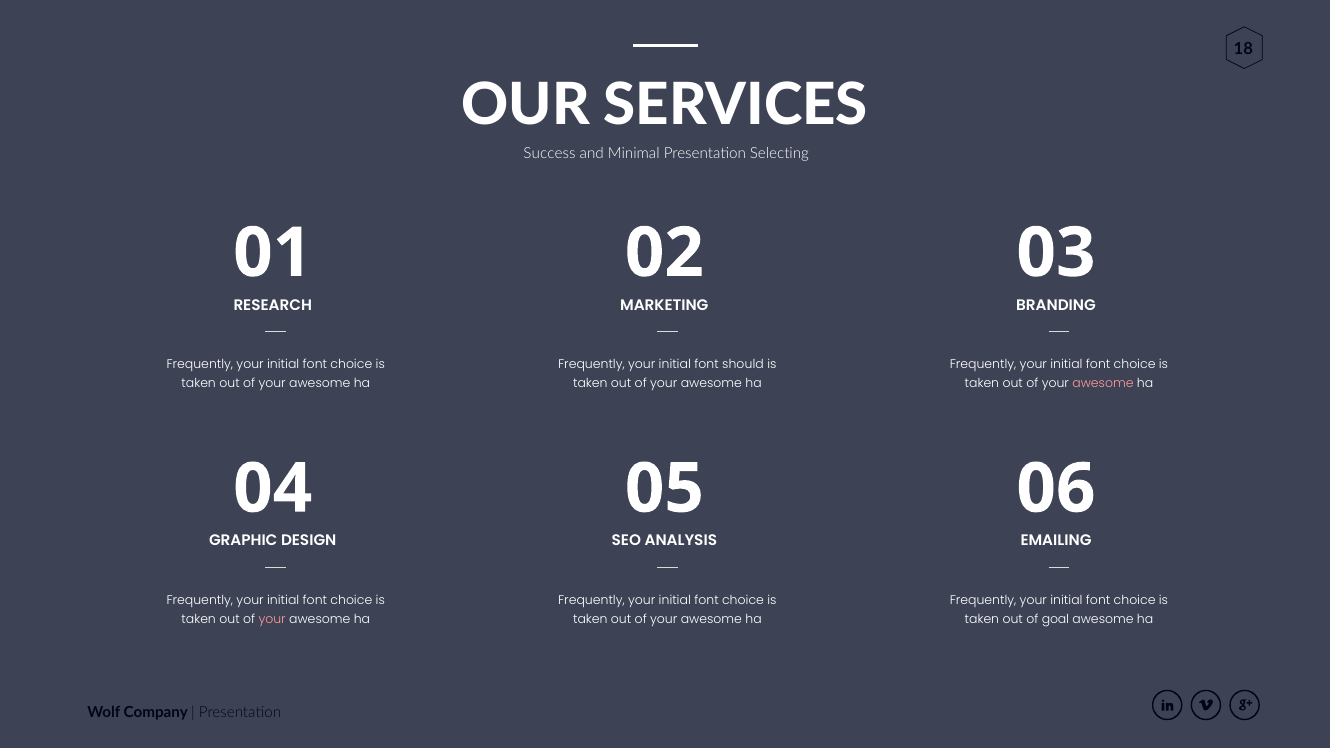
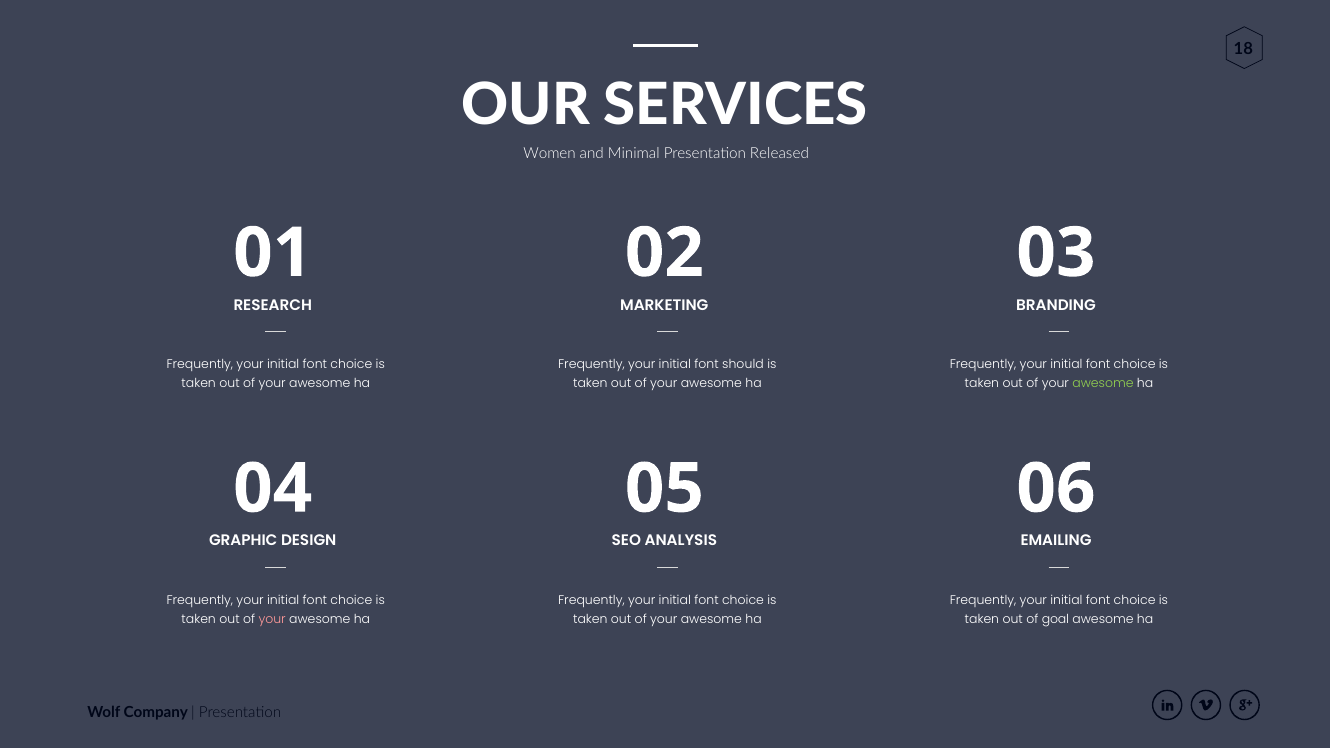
Success: Success -> Women (550, 154)
Selecting: Selecting -> Released (779, 154)
awesome colour: pink -> light green (1103, 383)
